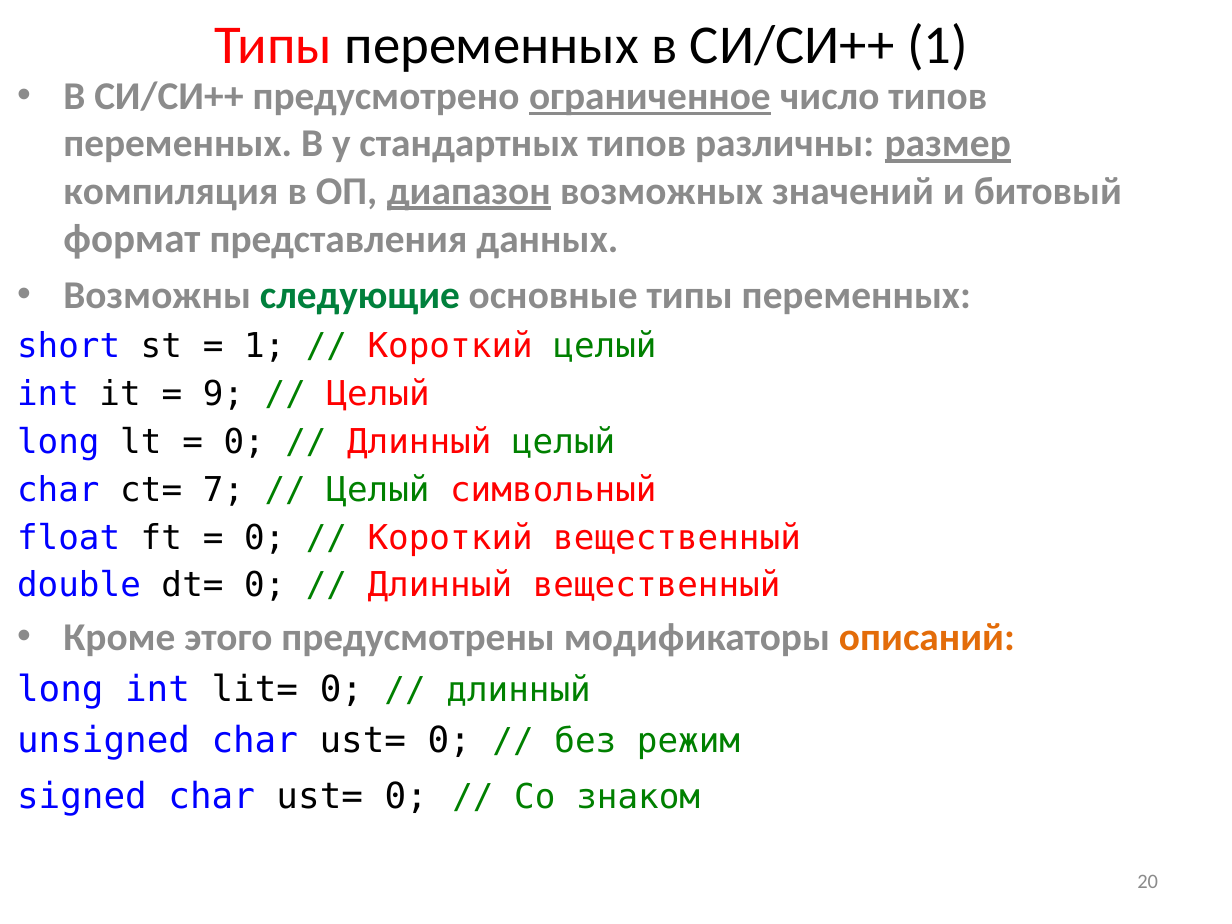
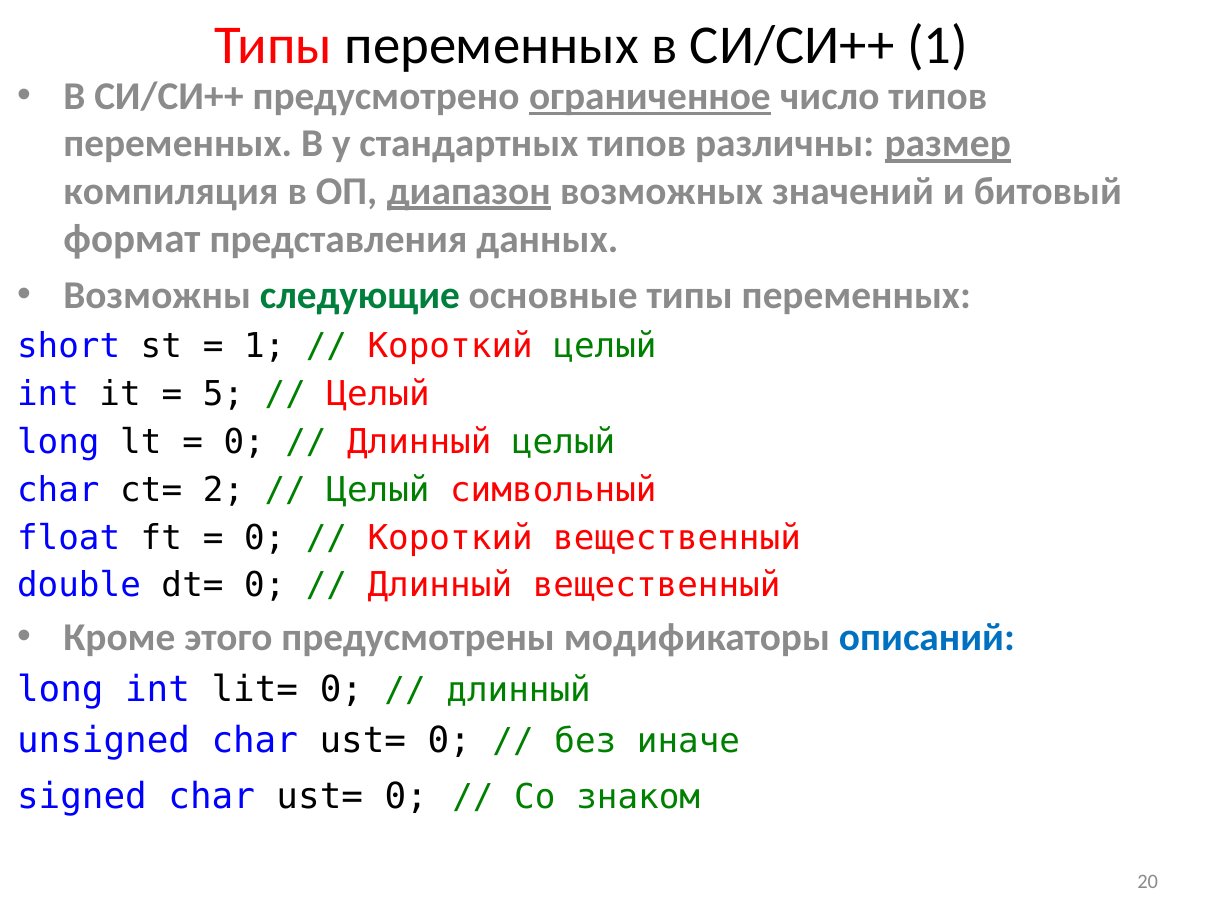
9: 9 -> 5 (223, 394)
7: 7 -> 2 (223, 490)
описаний colour: orange -> blue (927, 638)
режим: режим -> иначе (688, 741)
